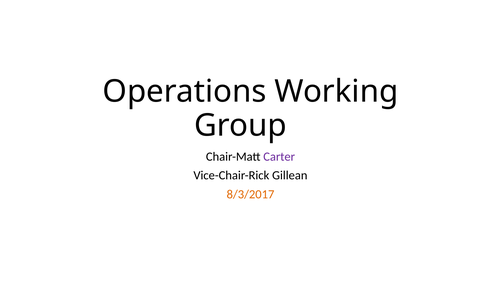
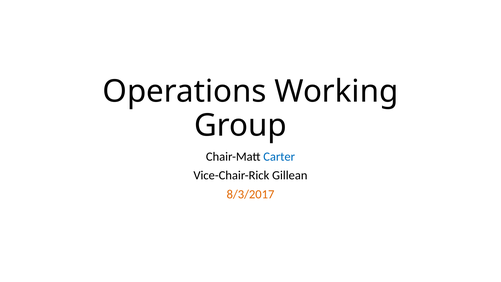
Carter colour: purple -> blue (279, 157)
